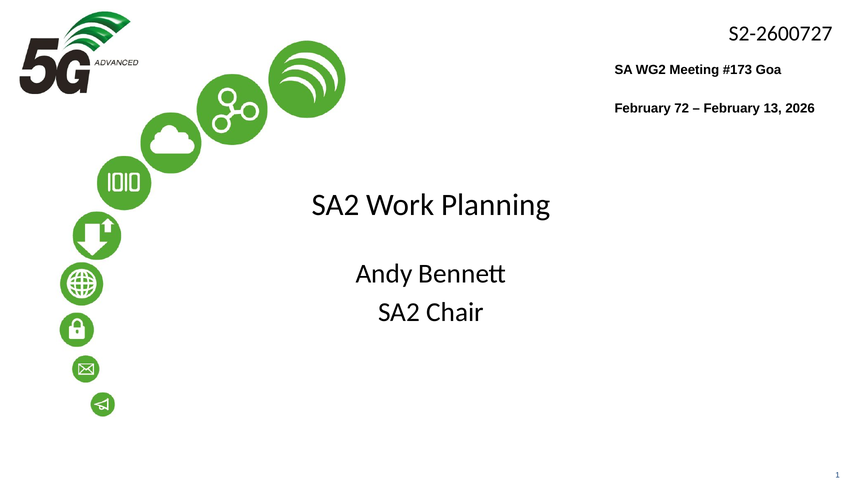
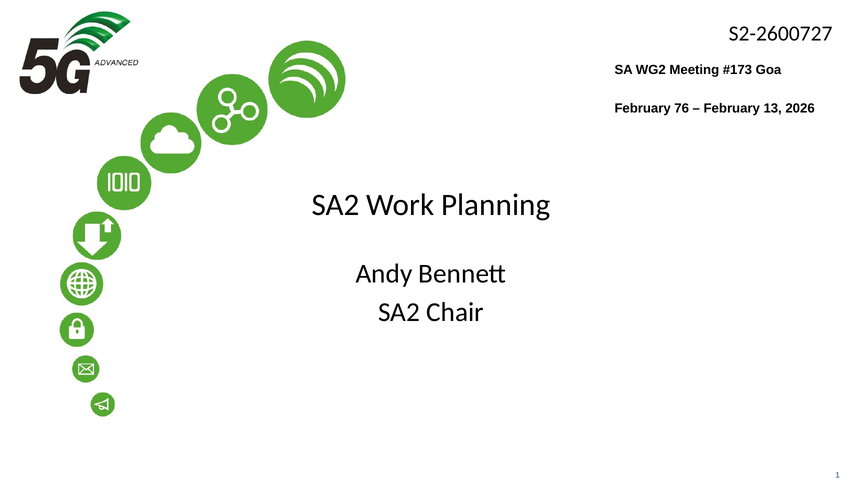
72: 72 -> 76 (682, 108)
